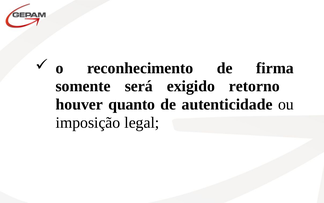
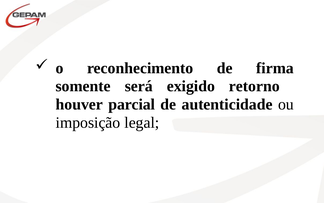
quanto: quanto -> parcial (132, 104)
